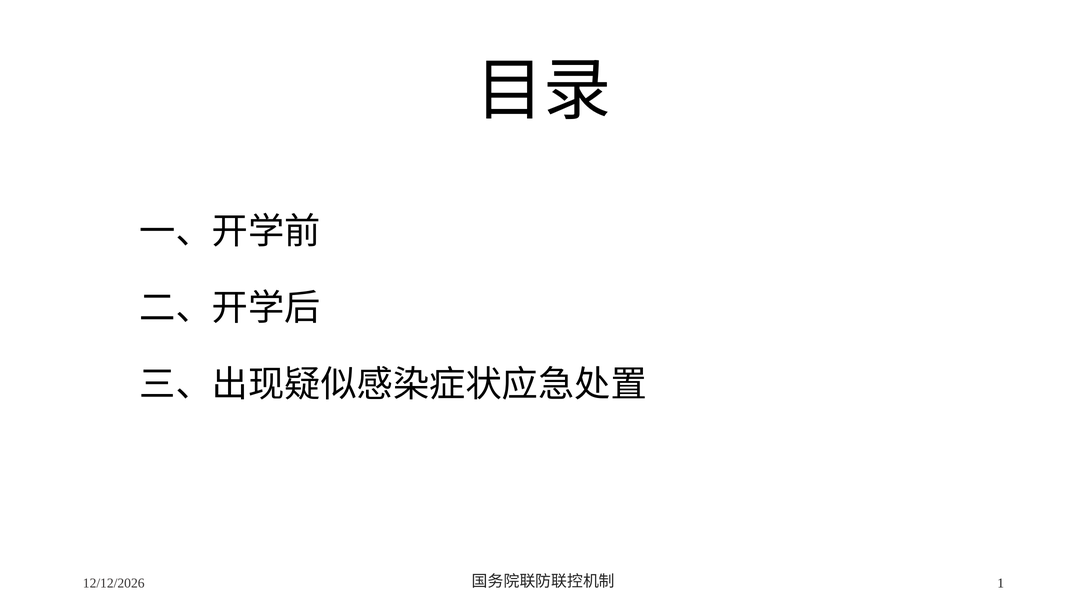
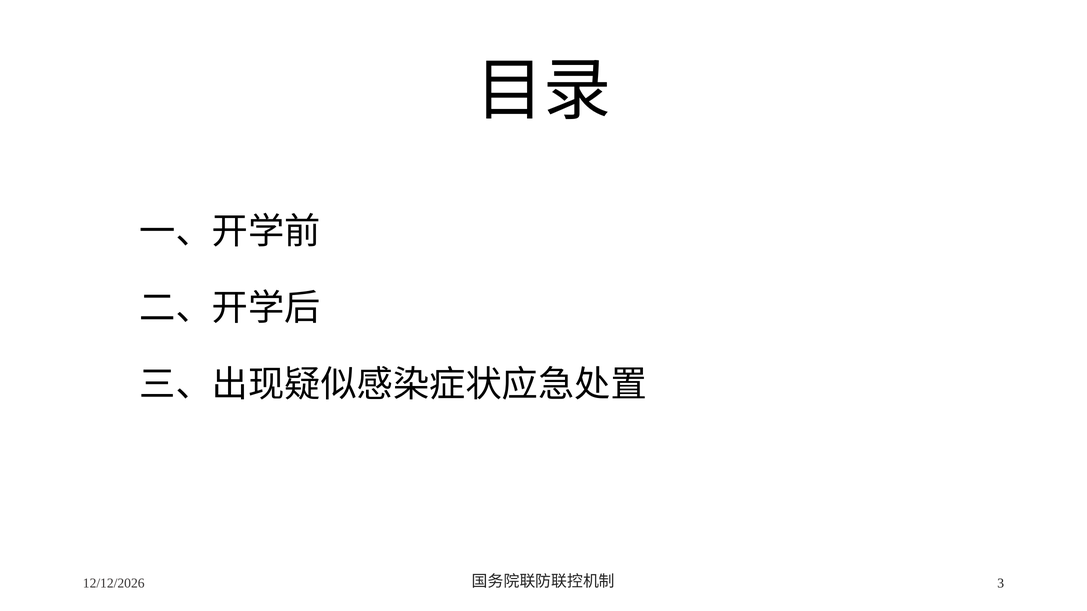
1: 1 -> 3 (1001, 584)
